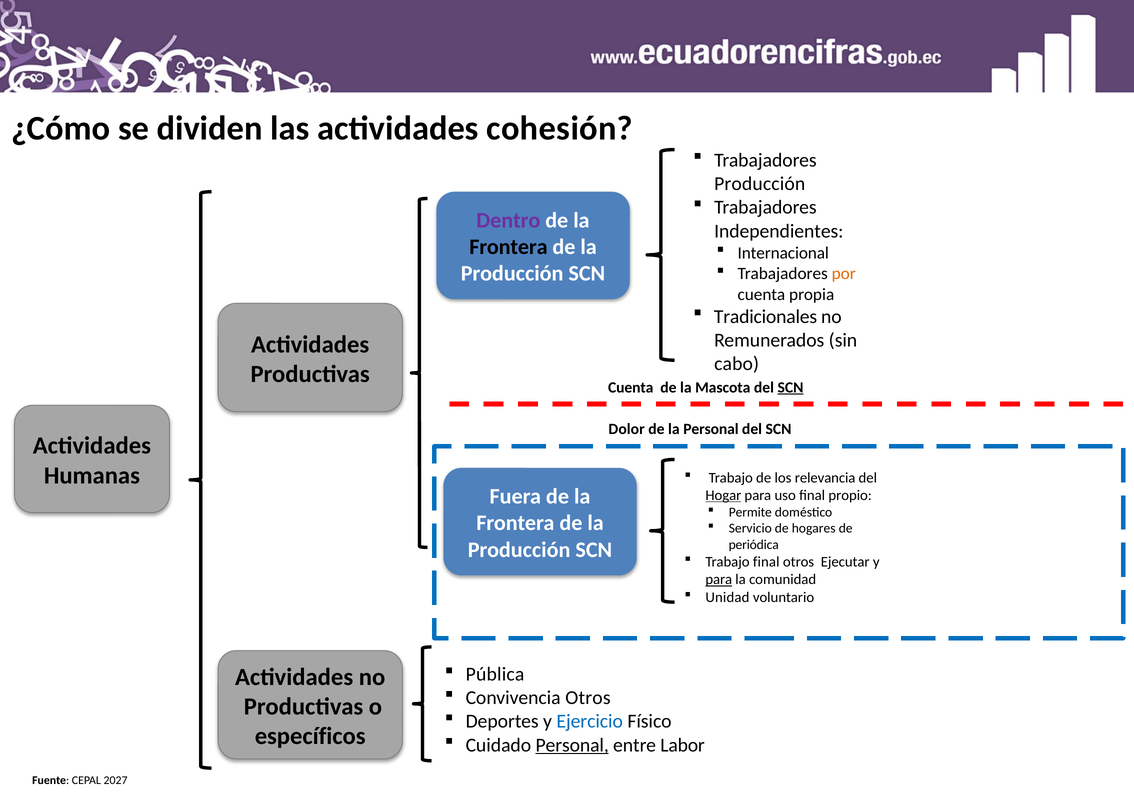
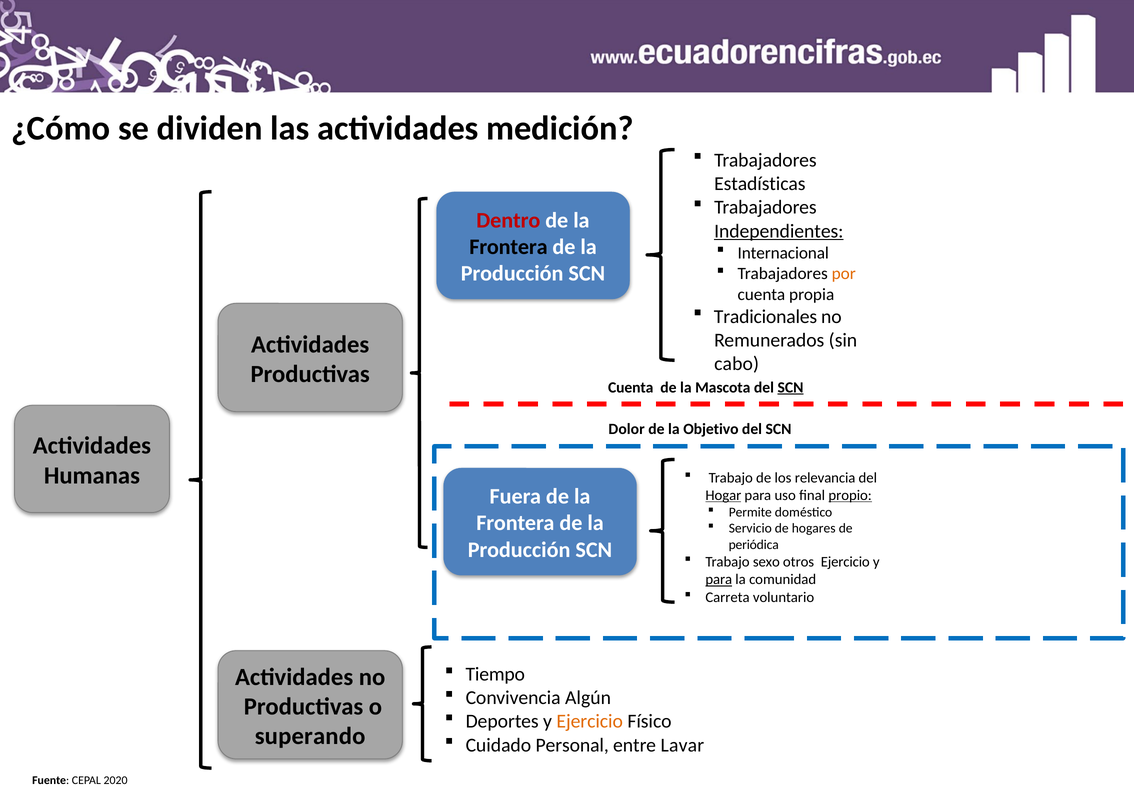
cohesión: cohesión -> medición (560, 129)
Producción: Producción -> Estadísticas (760, 184)
Dentro colour: purple -> red (508, 221)
Independientes underline: none -> present (779, 231)
la Personal: Personal -> Objetivo (711, 430)
propio underline: none -> present (850, 496)
Trabajo final: final -> sexo (766, 562)
otros Ejecutar: Ejecutar -> Ejercicio (845, 562)
Unidad: Unidad -> Carreta (728, 598)
Pública: Pública -> Tiempo (495, 675)
Convivencia Otros: Otros -> Algún (588, 698)
Ejercicio colour: blue -> orange (590, 722)
específicos: específicos -> superando (310, 736)
Personal underline: present -> none (572, 746)
Labor: Labor -> Lavar (682, 746)
2027: 2027 -> 2020 (116, 781)
